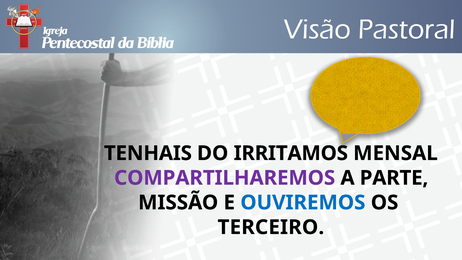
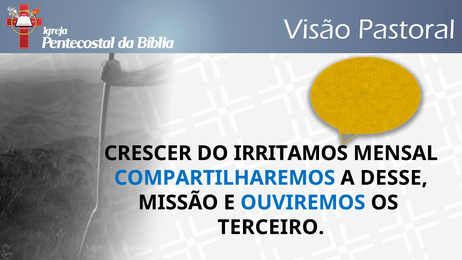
TENHAIS: TENHAIS -> CRESCER (148, 153)
COMPARTILHAREMOS colour: purple -> blue (225, 178)
PARTE: PARTE -> DESSE (394, 178)
